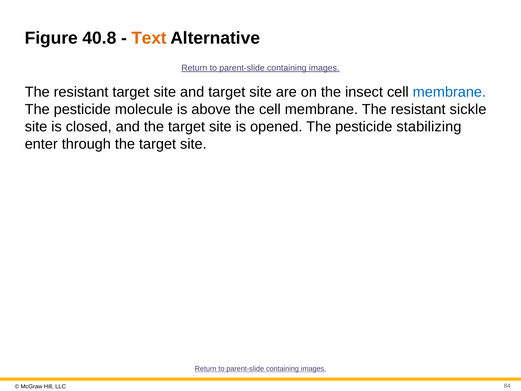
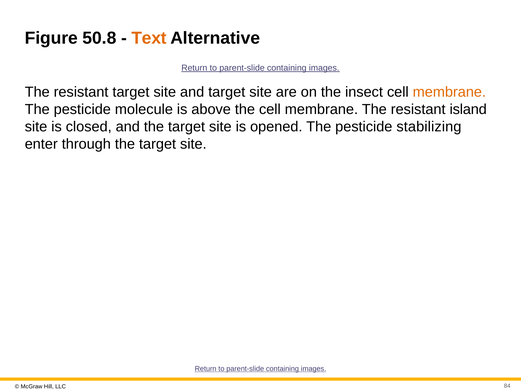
40.8: 40.8 -> 50.8 (99, 38)
membrane colour: blue -> orange (449, 92)
sickle: sickle -> island (468, 109)
